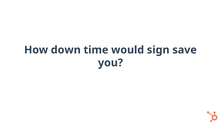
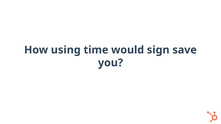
down: down -> using (66, 50)
